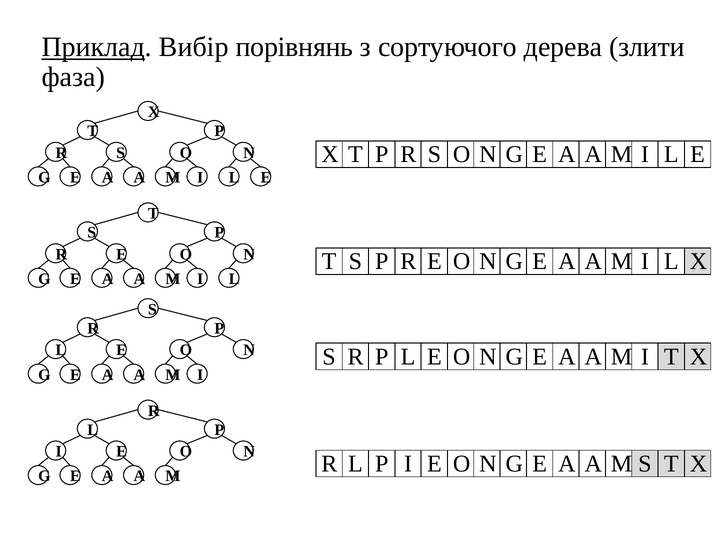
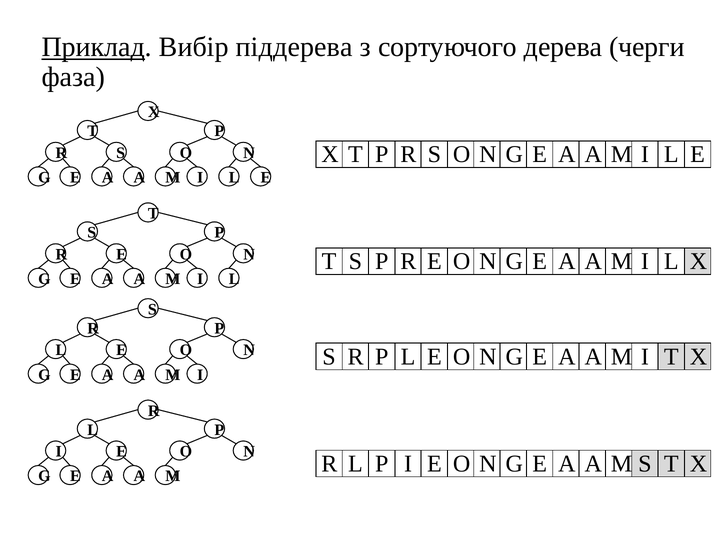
порівнянь: порівнянь -> піддерева (294, 47)
злити: злити -> черги (647, 47)
